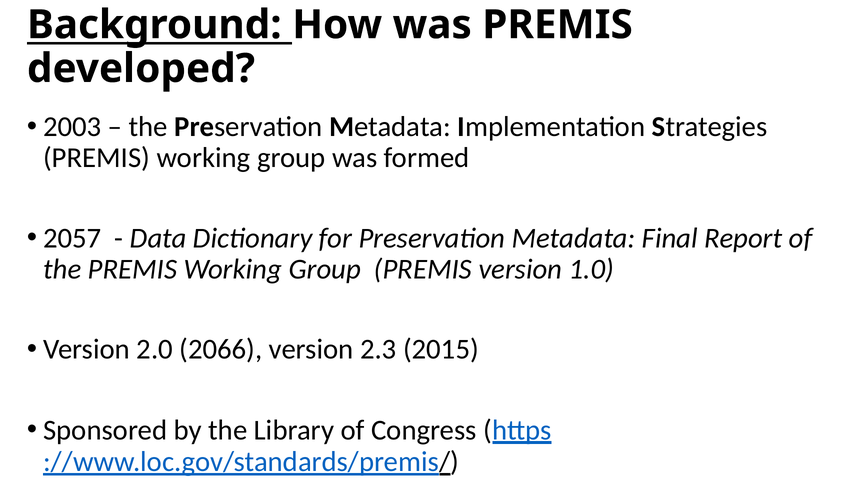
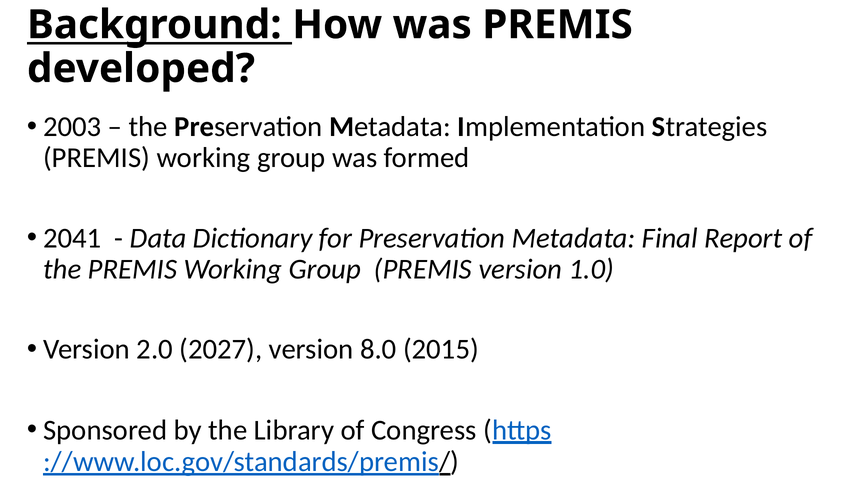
2057: 2057 -> 2041 (72, 238)
2066: 2066 -> 2027 (221, 349)
2.3: 2.3 -> 8.0 (378, 349)
